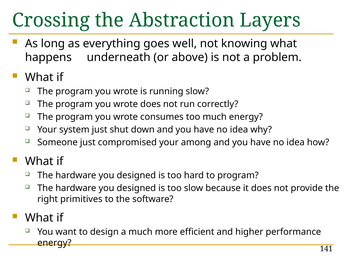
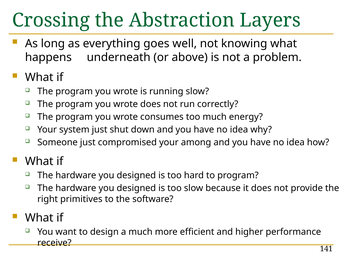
energy: energy -> receive (54, 243)
